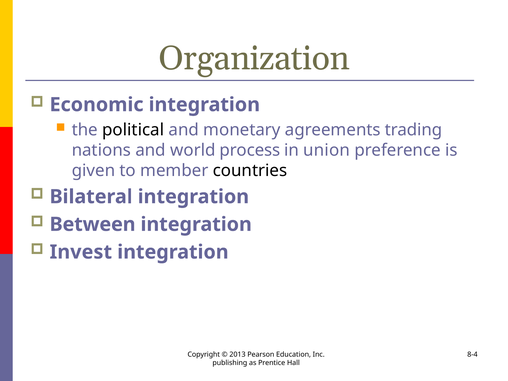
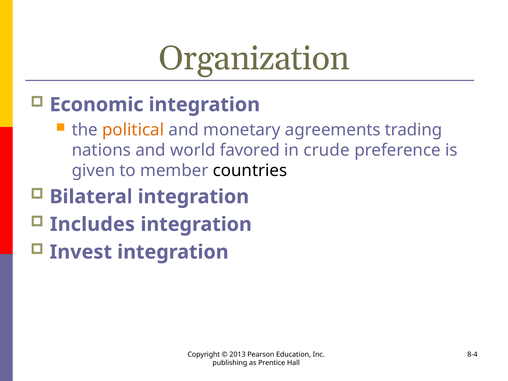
political colour: black -> orange (133, 130)
process: process -> favored (250, 150)
union: union -> crude (327, 150)
Between: Between -> Includes (92, 224)
